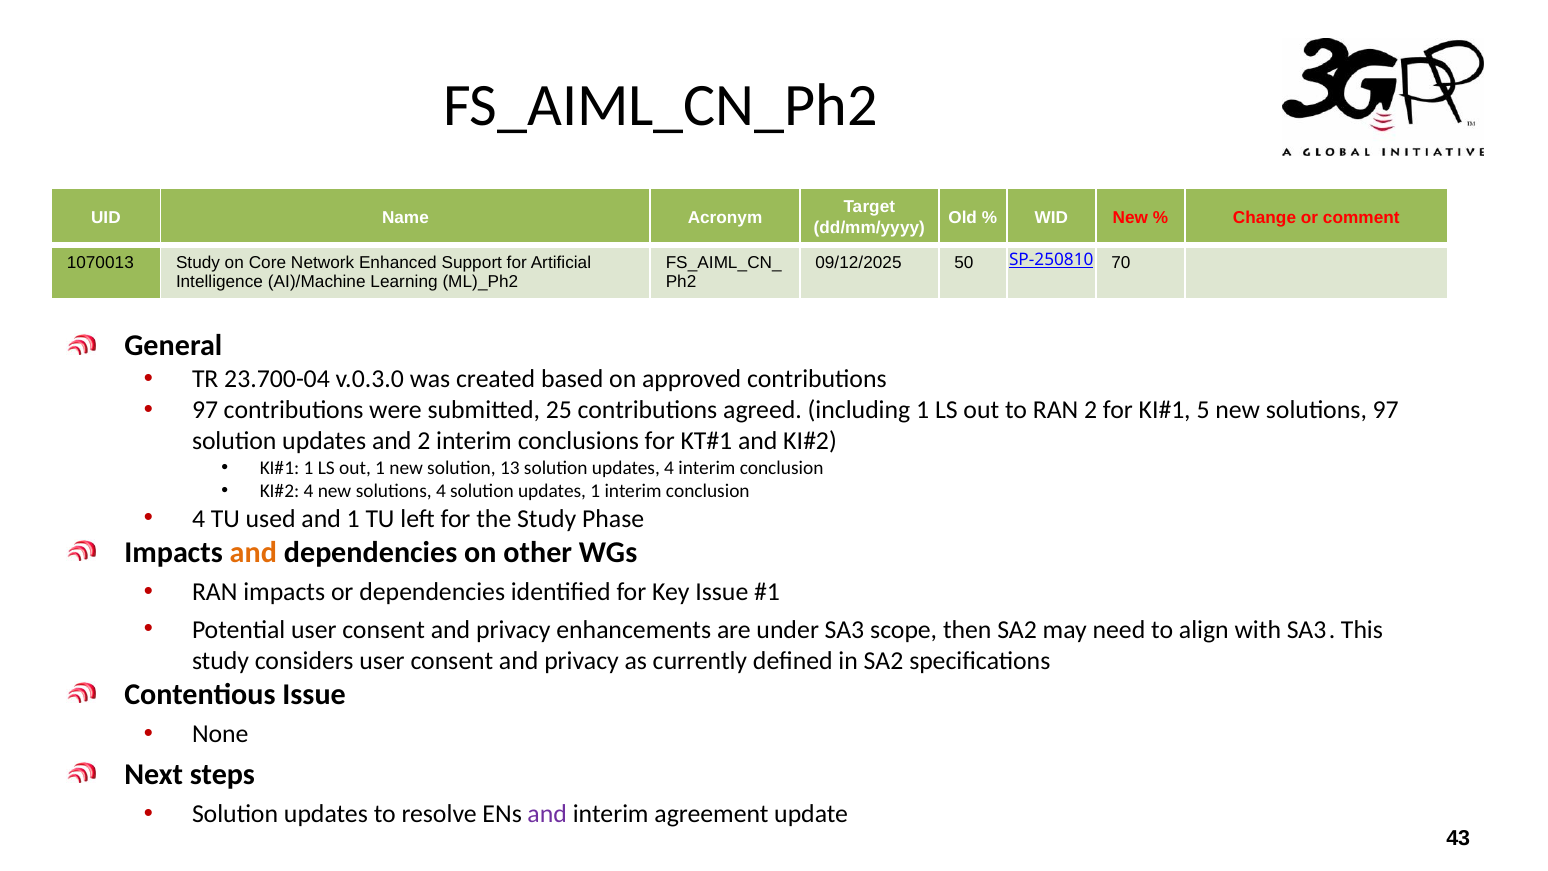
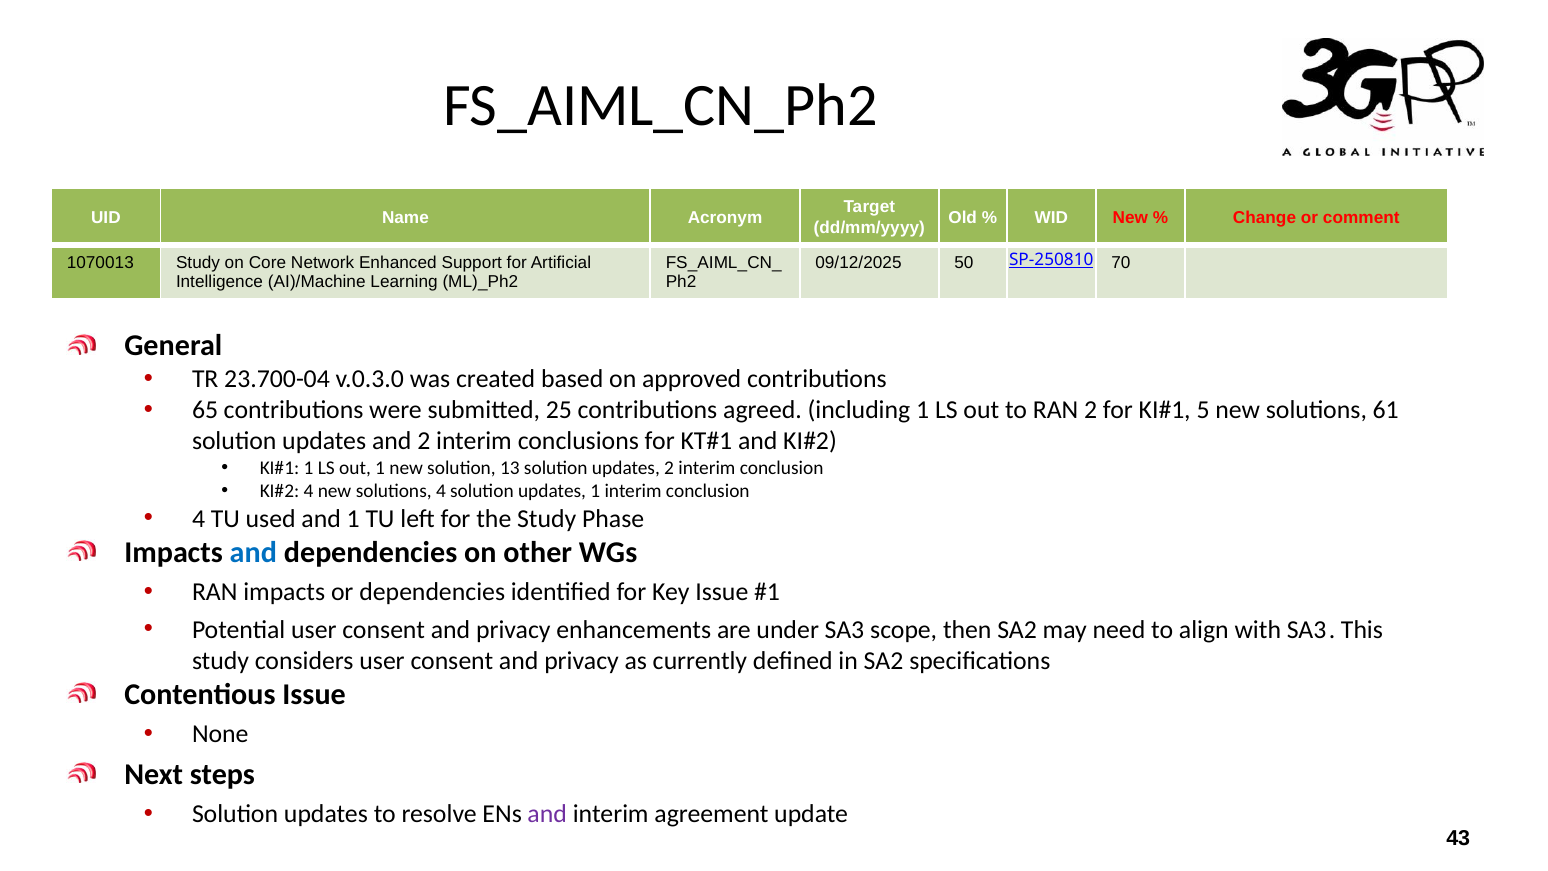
97: 97 -> 65 (205, 410)
solutions 97: 97 -> 61 (1386, 410)
updates 4: 4 -> 2 (669, 468)
and colour: orange -> blue (253, 552)
